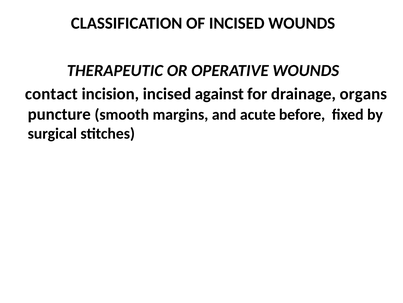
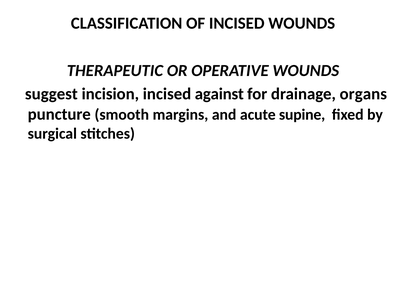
contact: contact -> suggest (51, 94)
before: before -> supine (302, 114)
